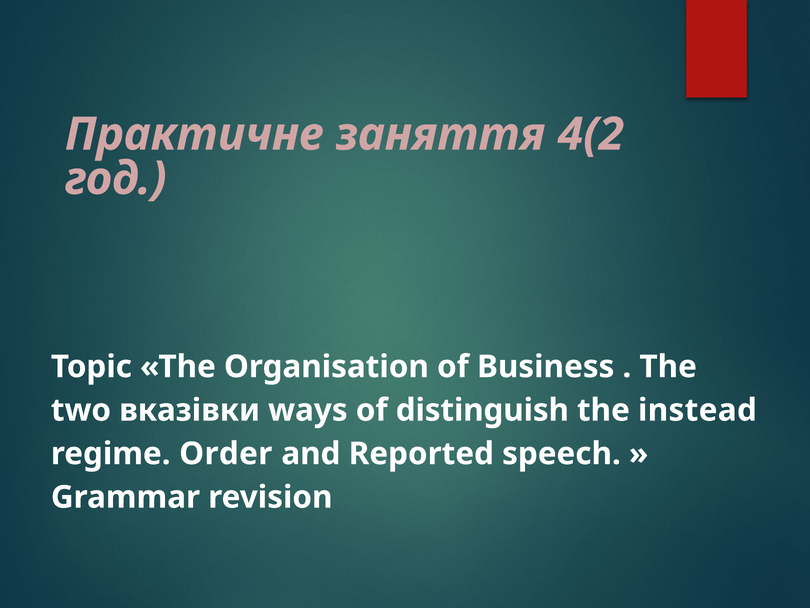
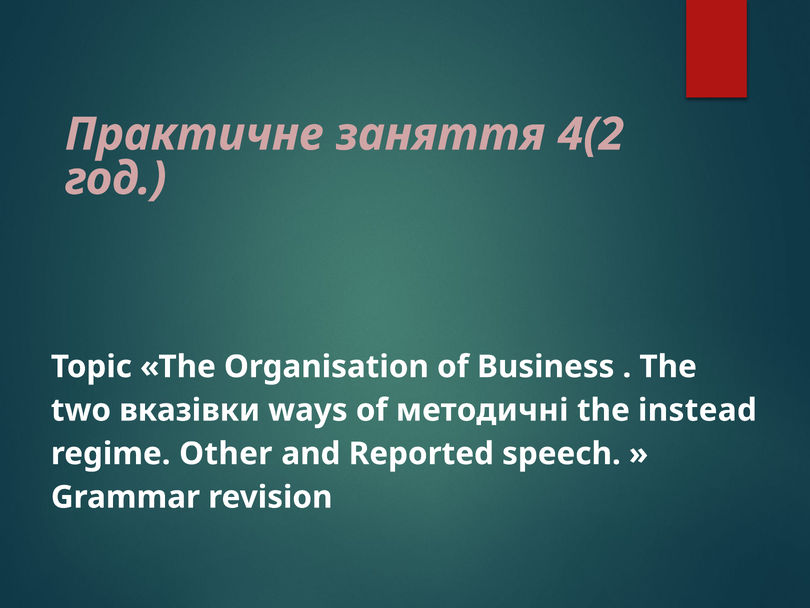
distinguish: distinguish -> методичні (482, 410)
Order: Order -> Other (226, 453)
